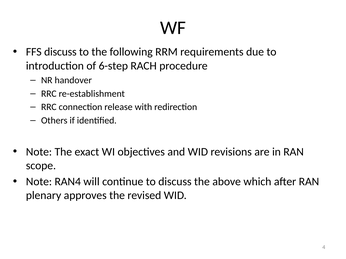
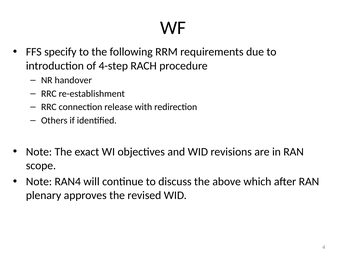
FFS discuss: discuss -> specify (60, 52)
6-step: 6-step -> 4-step (113, 66)
